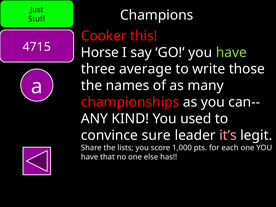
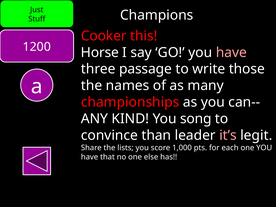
4715: 4715 -> 1200 (37, 47)
have colour: light green -> pink (231, 52)
average: average -> passage (145, 69)
used: used -> song (196, 119)
sure: sure -> than (156, 135)
